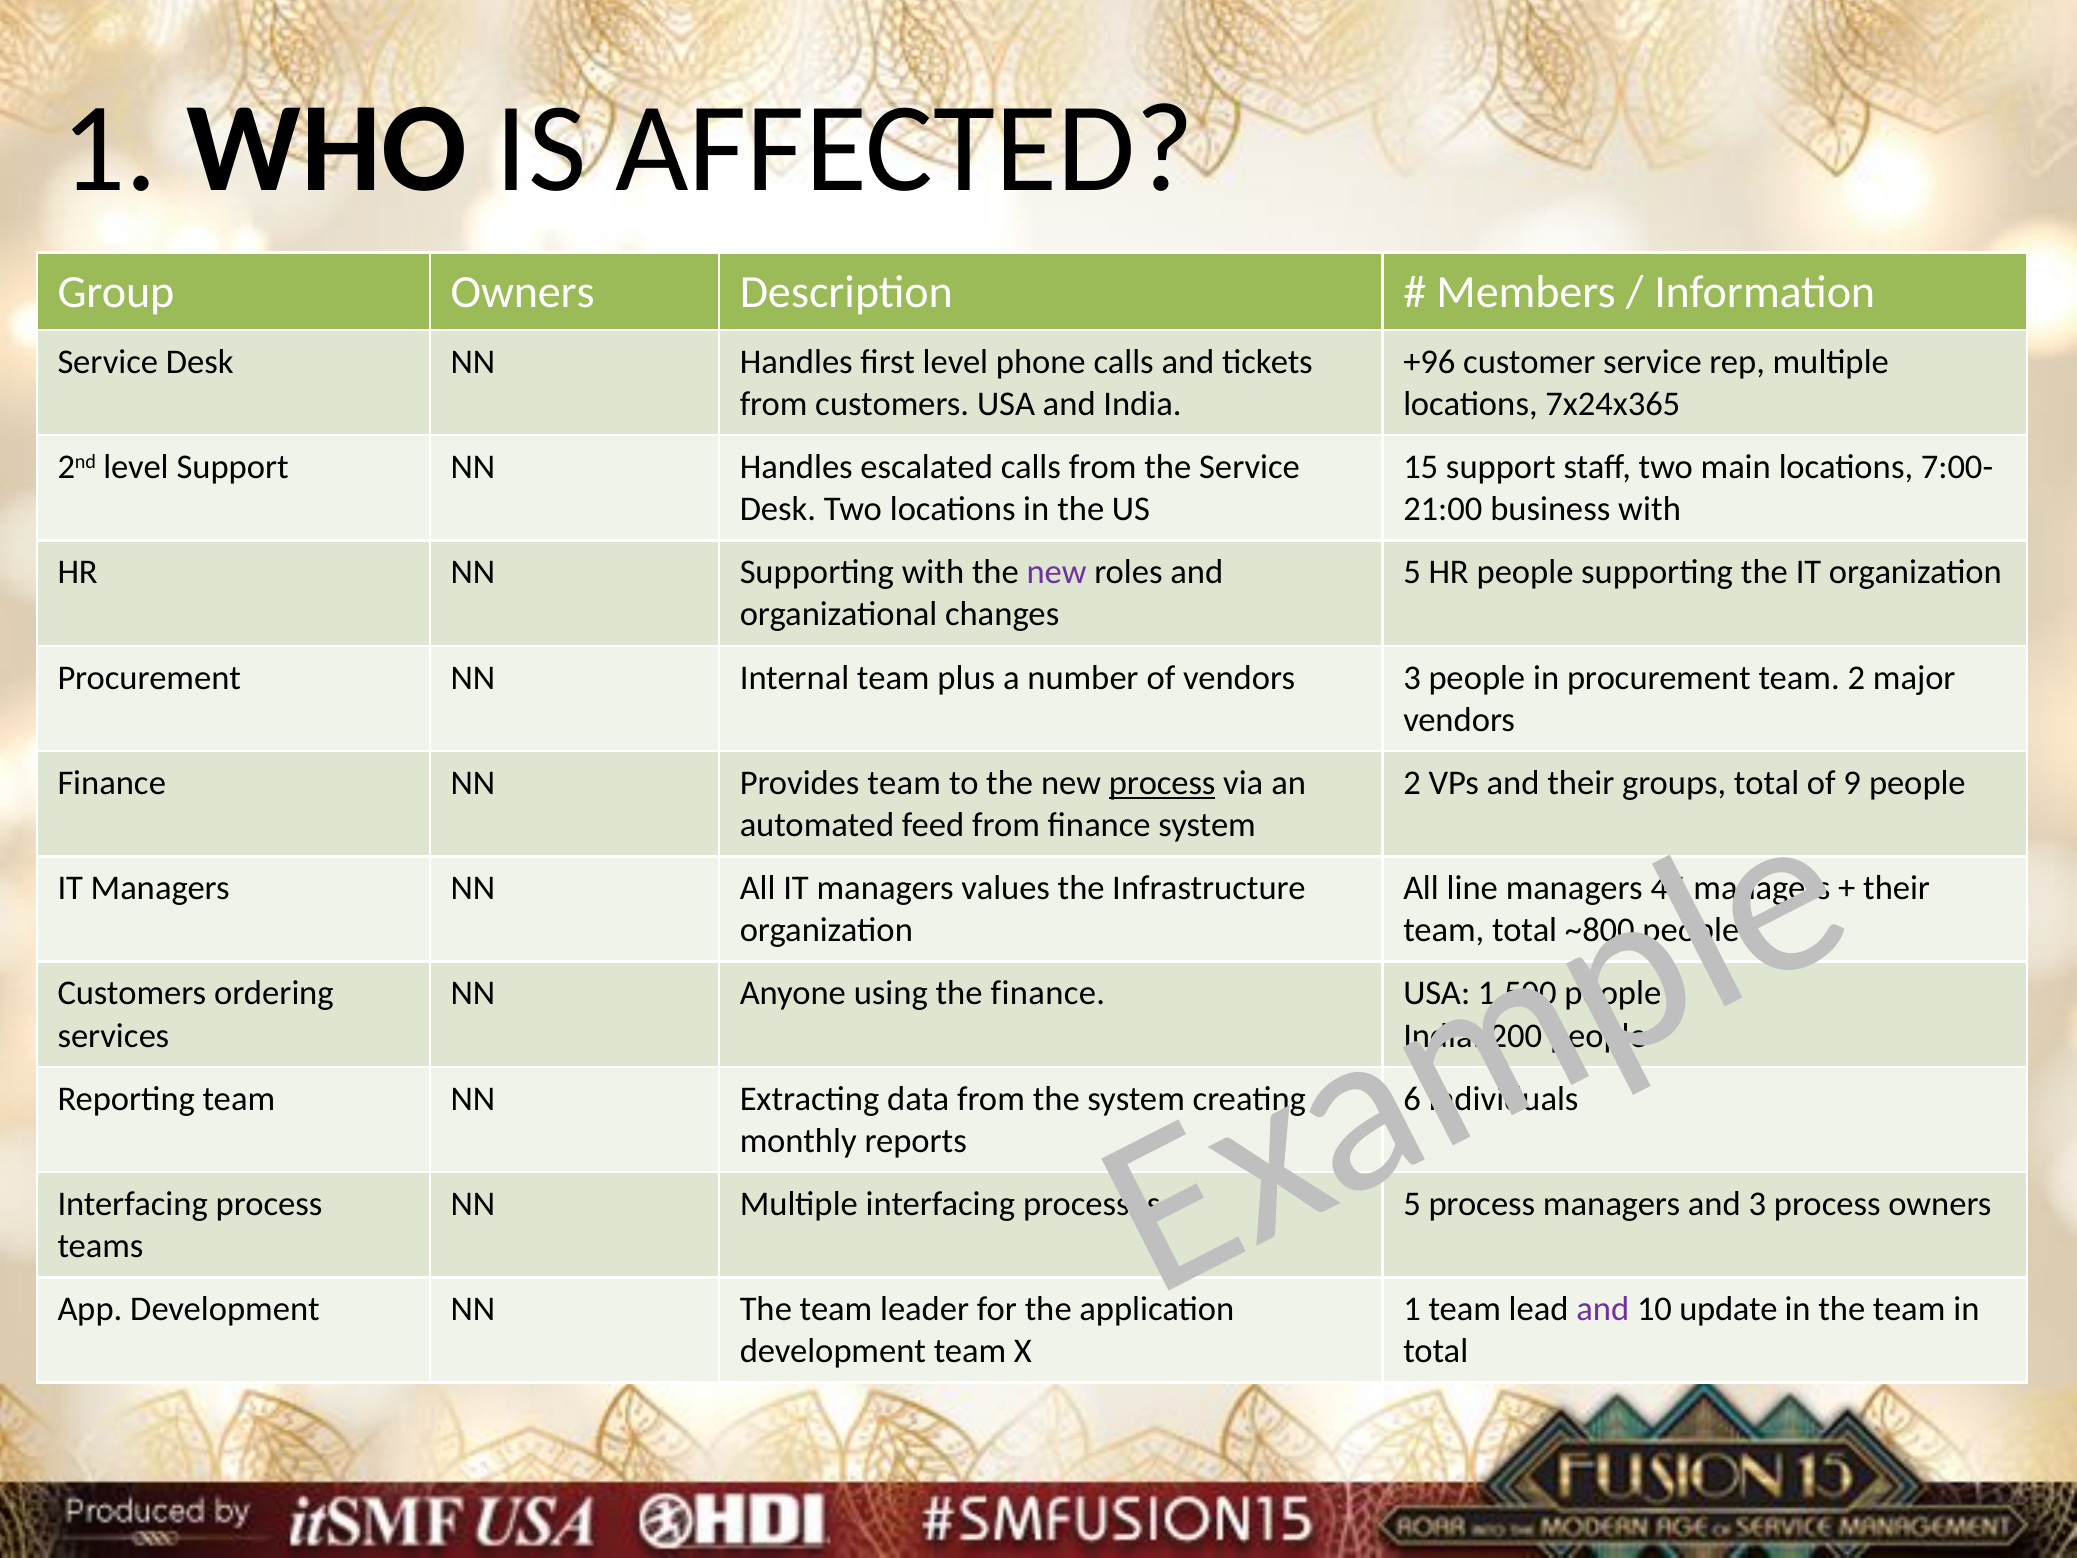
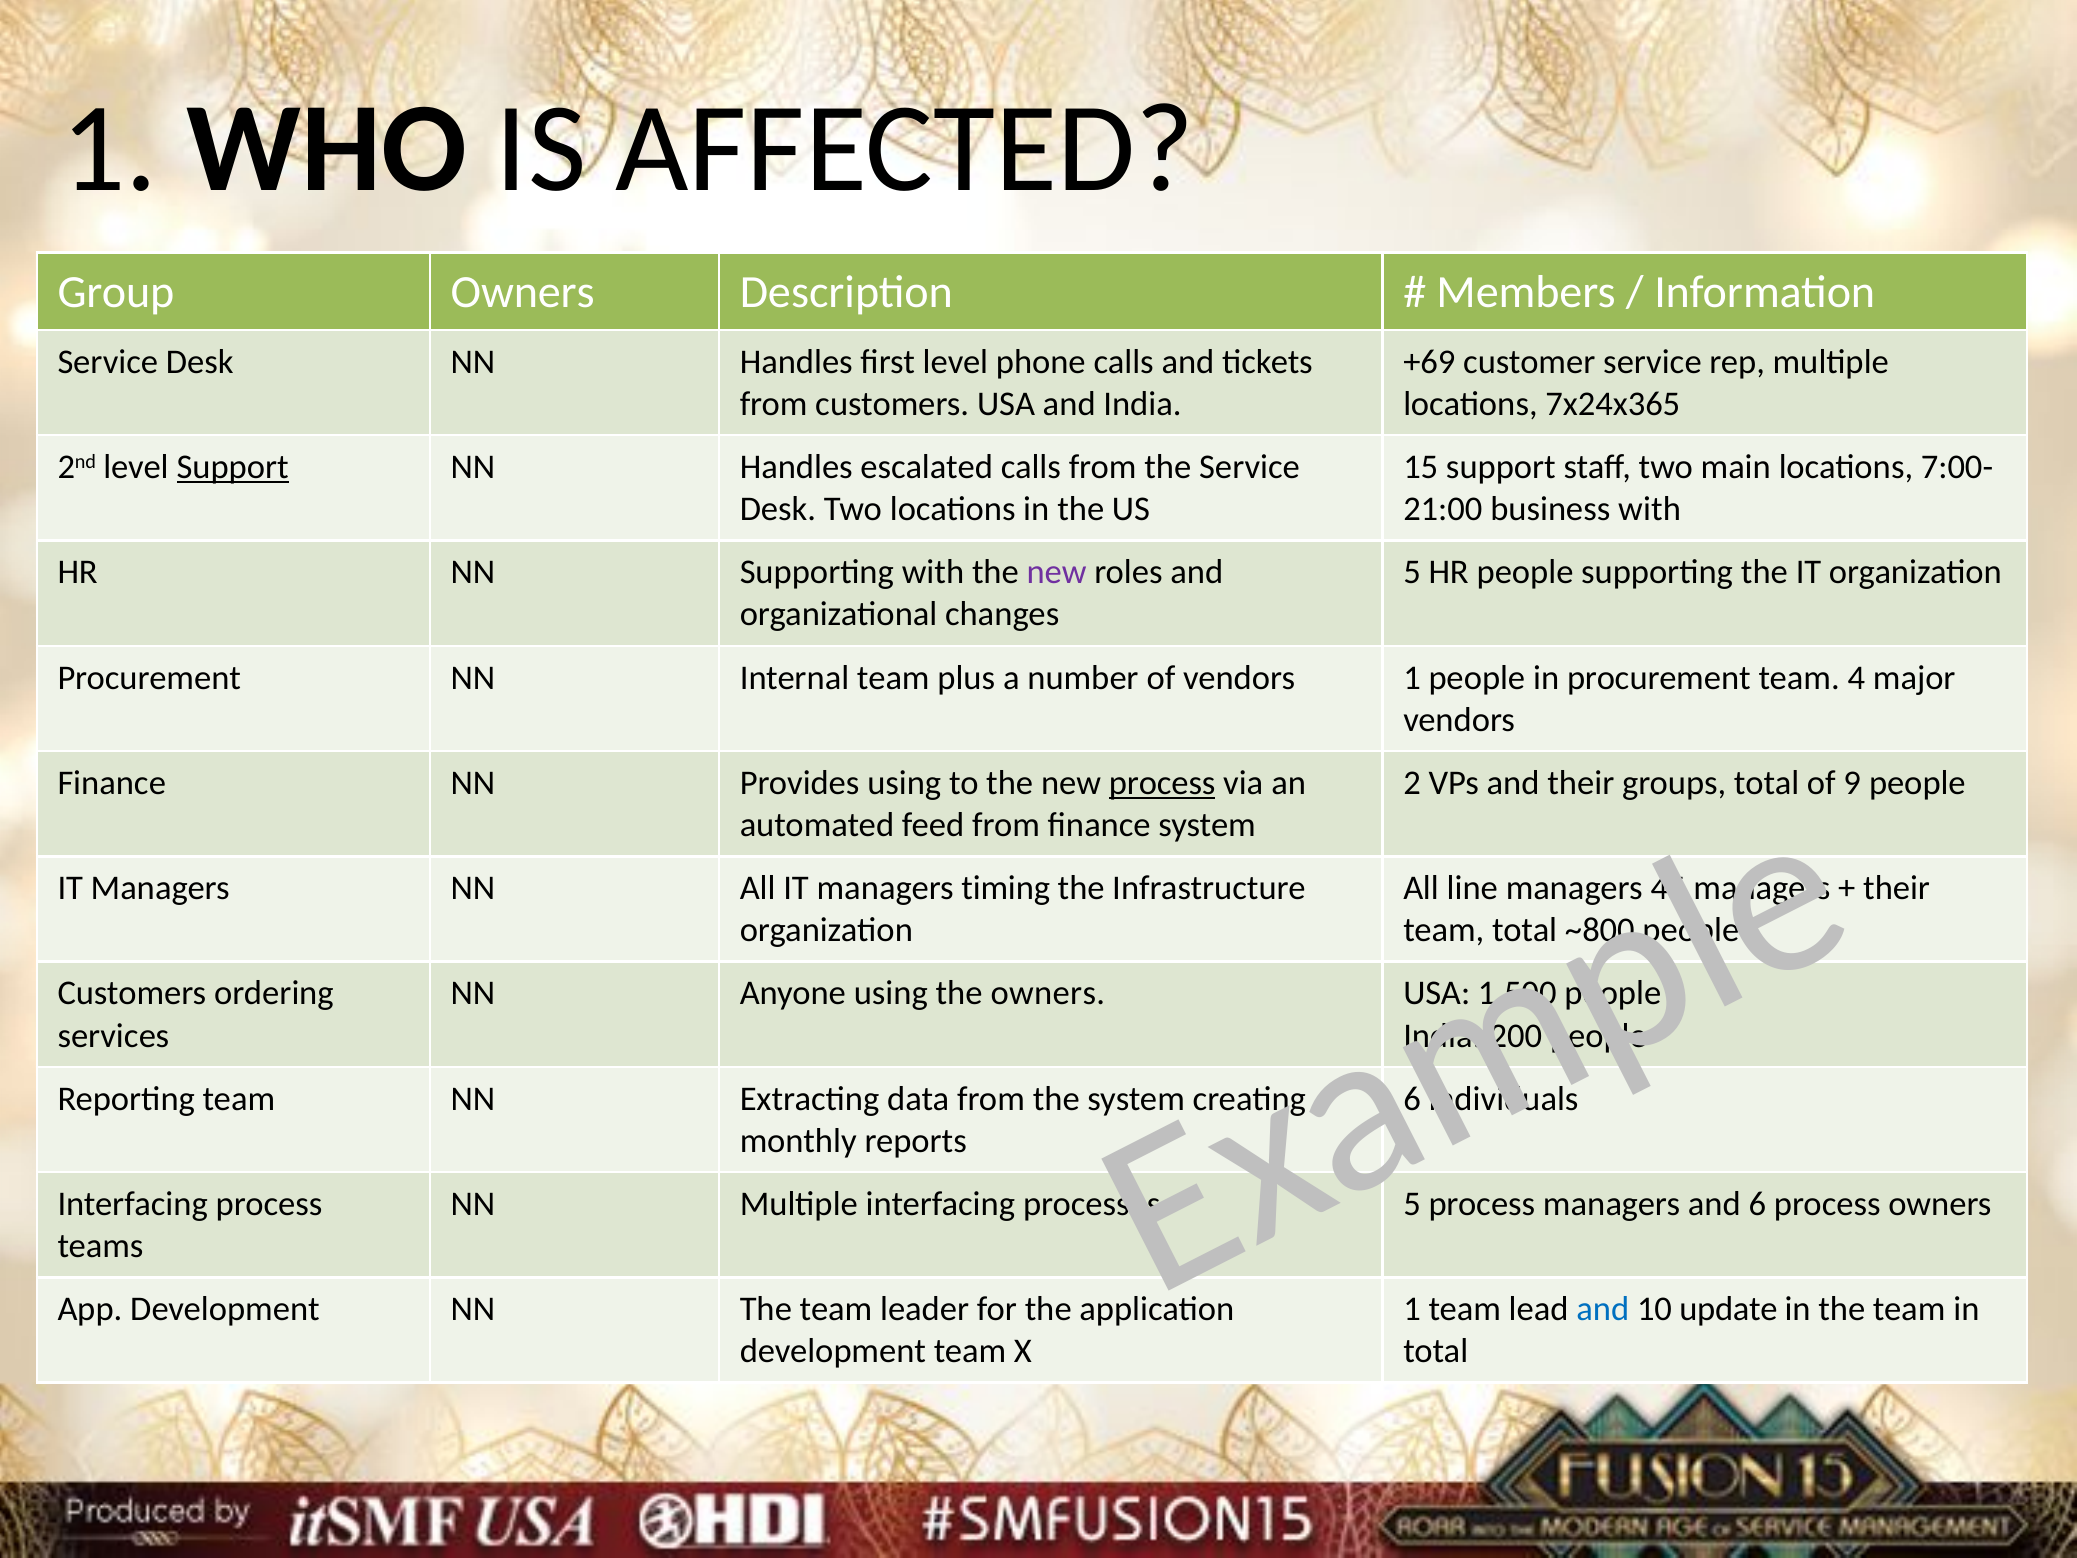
+96: +96 -> +69 (1429, 362)
Support underline: none -> present (233, 467)
vendors 3: 3 -> 1 (1412, 678)
team 2: 2 -> 4 (1856, 678)
Provides team: team -> using (904, 783)
values: values -> timing (1006, 888)
the finance: finance -> owners (1048, 993)
and 3: 3 -> 6 (1757, 1204)
and colour: purple -> blue (1603, 1309)
